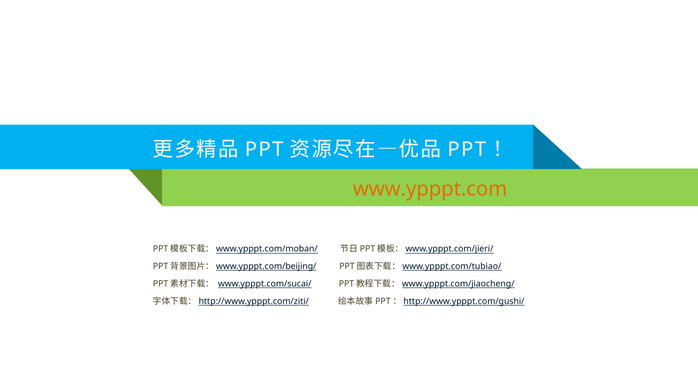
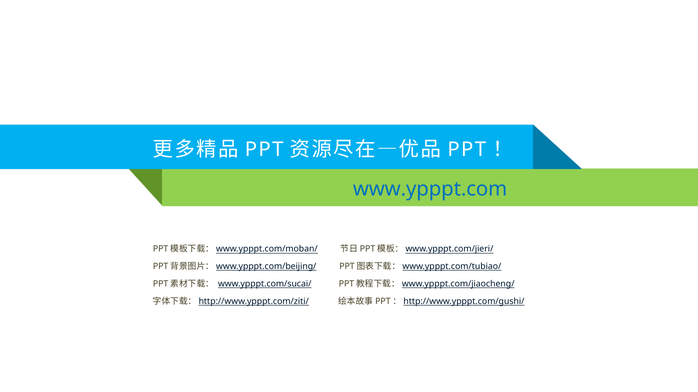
www.ypppt.com colour: orange -> blue (430, 189)
